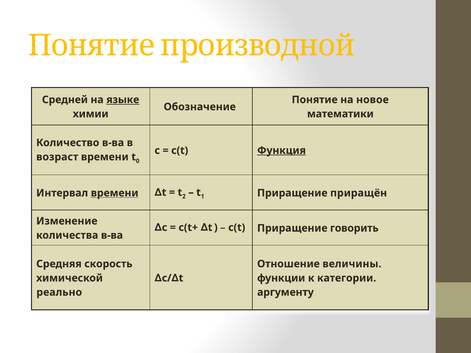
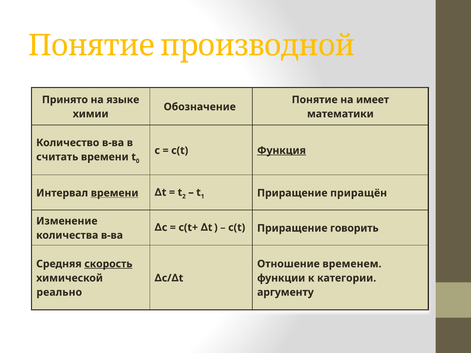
Средней: Средней -> Принято (65, 100)
языке underline: present -> none (123, 100)
новое: новое -> имеет (373, 100)
возраст: возраст -> считать (57, 157)
скорость underline: none -> present (108, 264)
величины: величины -> временем (352, 264)
